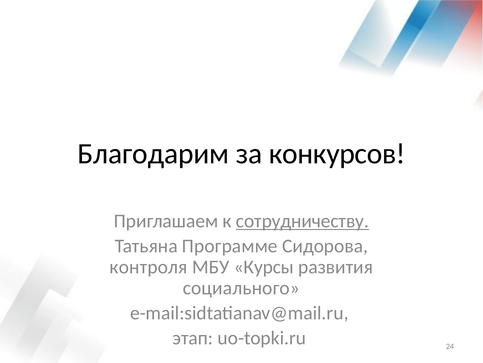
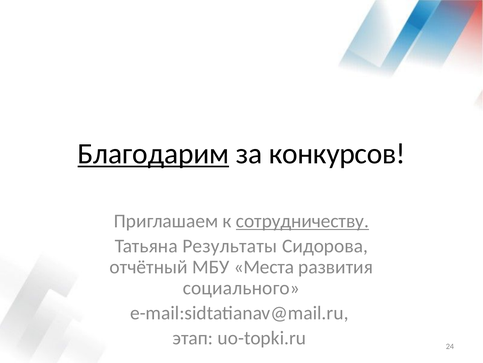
Благодарим underline: none -> present (153, 153)
Программе: Программе -> Результаты (230, 246)
контроля: контроля -> отчётный (149, 267)
Курсы: Курсы -> Места (264, 267)
